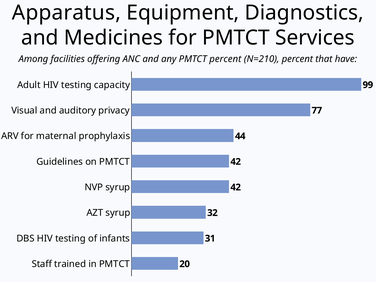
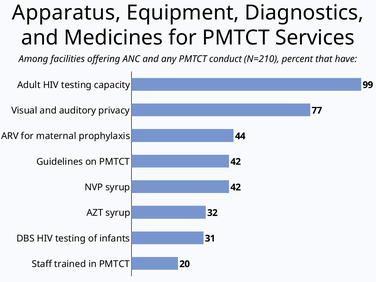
PMTCT percent: percent -> conduct (225, 59)
